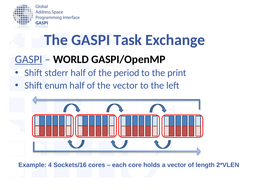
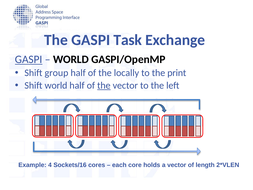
stderr: stderr -> group (56, 73)
period: period -> locally (126, 73)
Shift enum: enum -> world (56, 85)
the underline: none -> present (104, 85)
